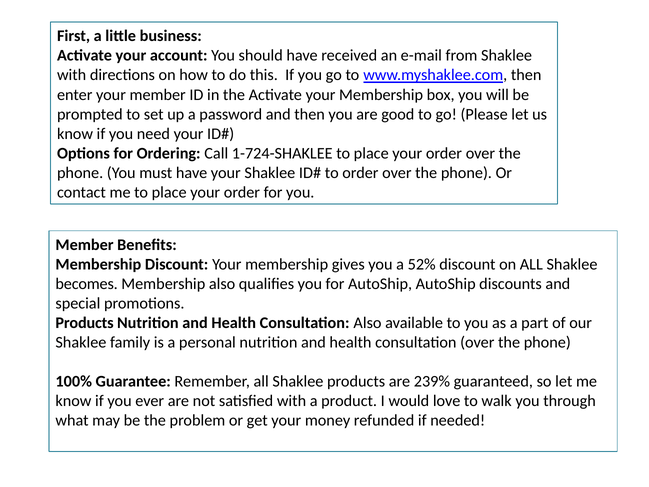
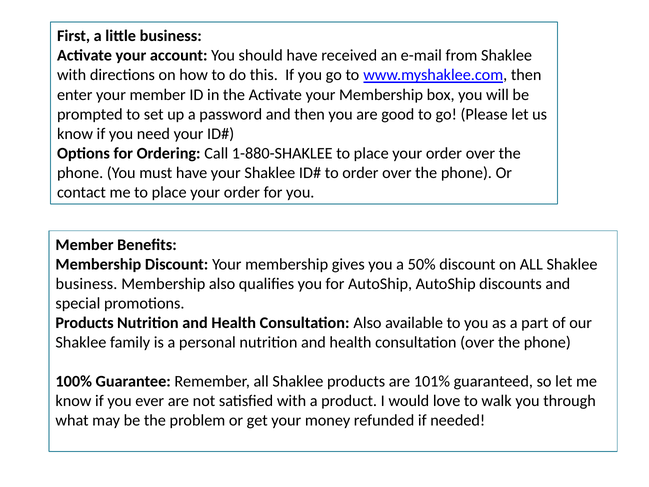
1-724-SHAKLEE: 1-724-SHAKLEE -> 1-880-SHAKLEE (282, 153)
52%: 52% -> 50% (422, 264)
becomes: becomes -> business (86, 284)
239%: 239% -> 101% (432, 381)
